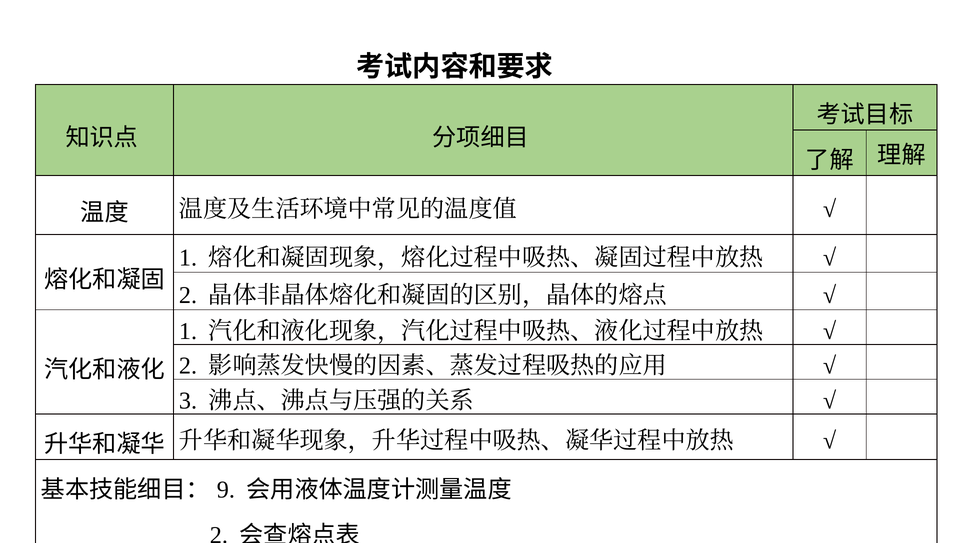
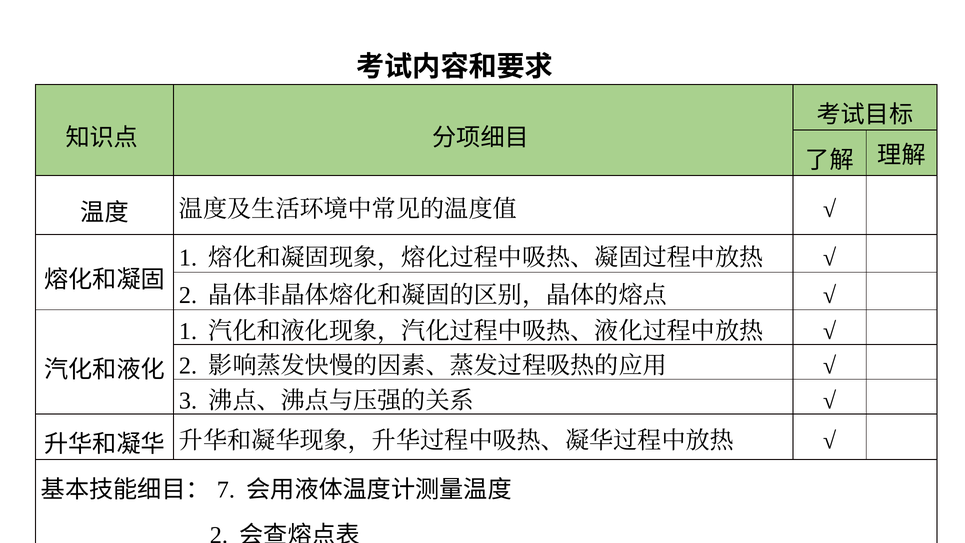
9: 9 -> 7 (226, 490)
